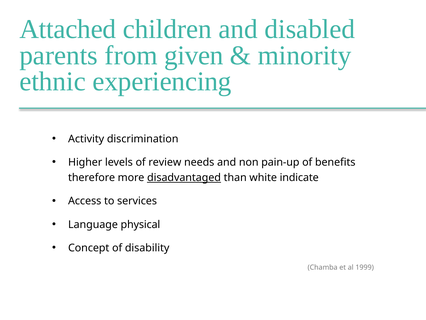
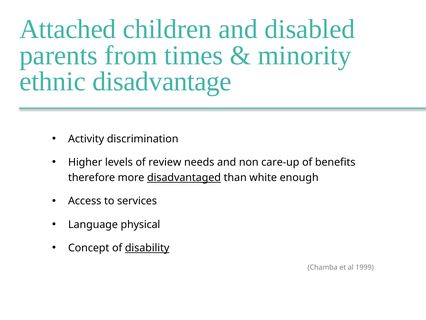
given: given -> times (194, 55)
experiencing: experiencing -> disadvantage (162, 81)
pain-up: pain-up -> care-up (280, 162)
indicate: indicate -> enough (299, 177)
disability underline: none -> present (147, 248)
